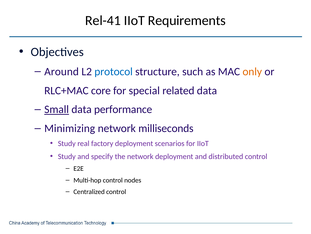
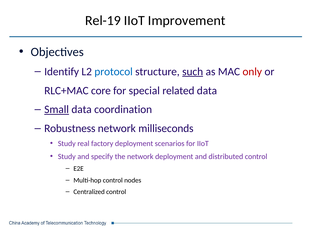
Rel-41: Rel-41 -> Rel-19 (103, 21)
Requirements: Requirements -> Improvement (187, 21)
Around: Around -> Identify (62, 71)
such underline: none -> present (193, 71)
only colour: orange -> red (252, 71)
performance: performance -> coordination (123, 109)
Minimizing: Minimizing -> Robustness (70, 128)
